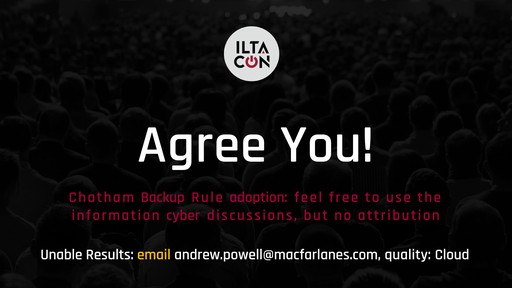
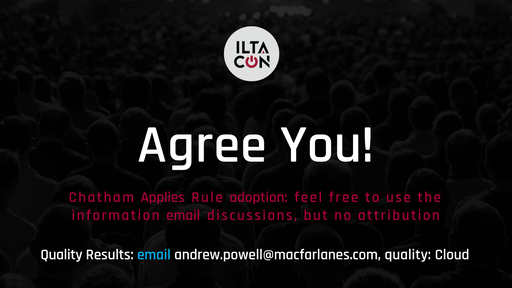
Backup: Backup -> Applies (163, 197)
information cyber: cyber -> email (183, 215)
Unable: Unable -> Quality (61, 255)
email colour: yellow -> light blue (154, 255)
